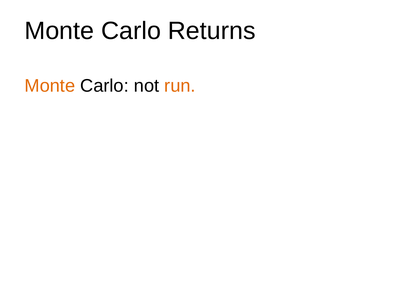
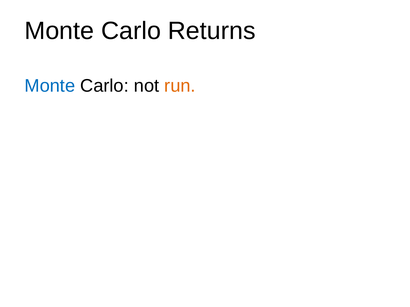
Monte colour: orange -> blue (50, 86)
